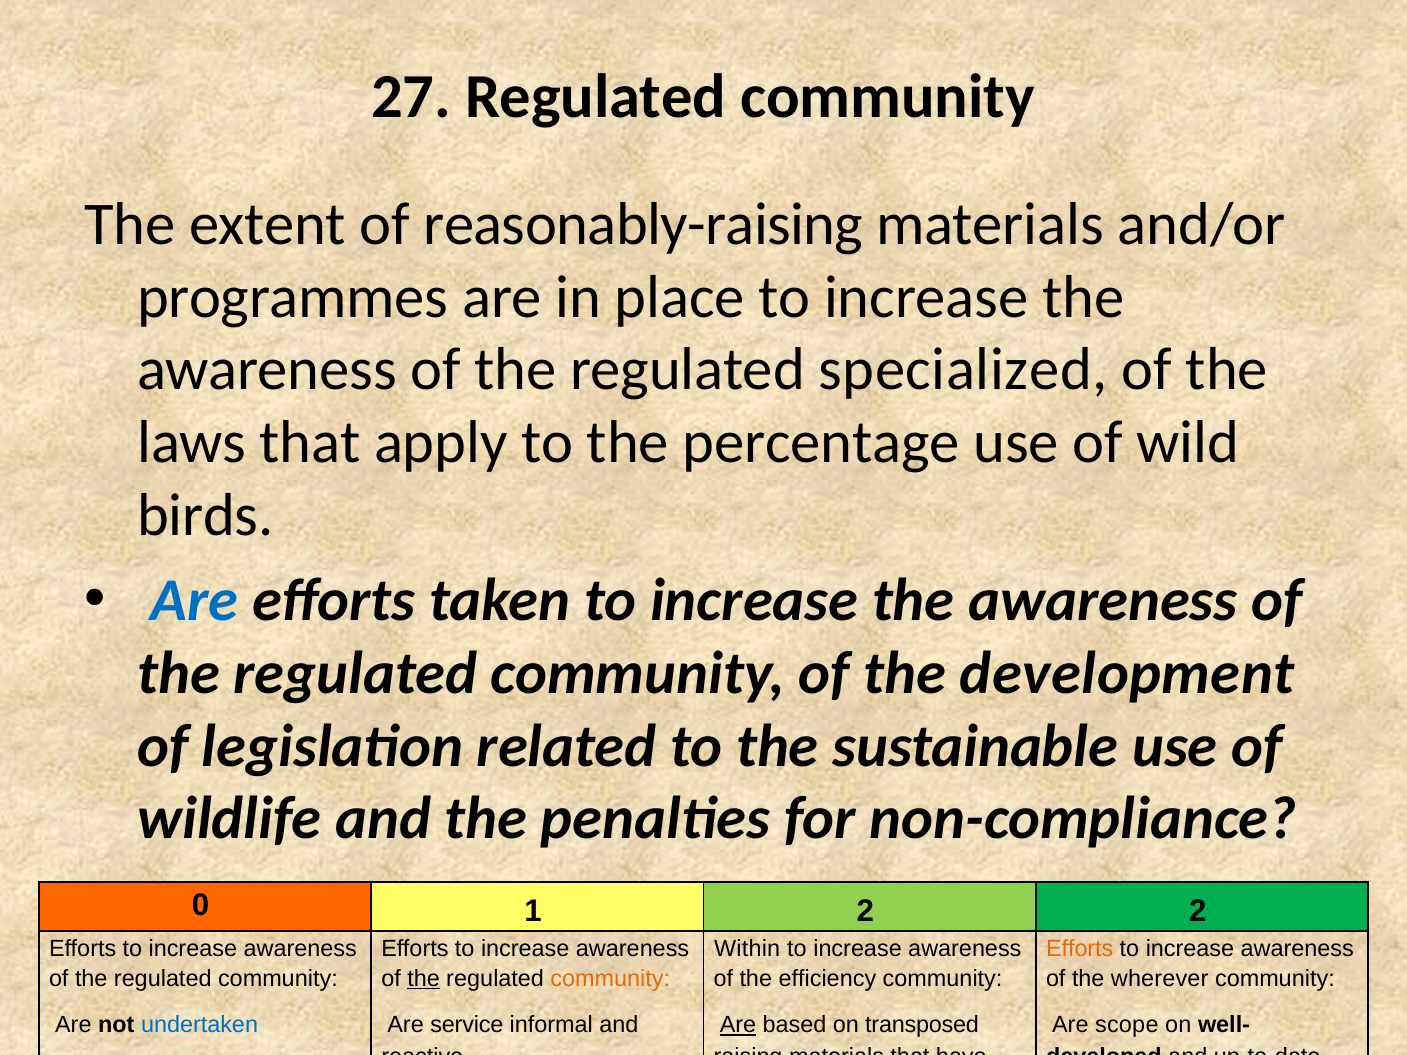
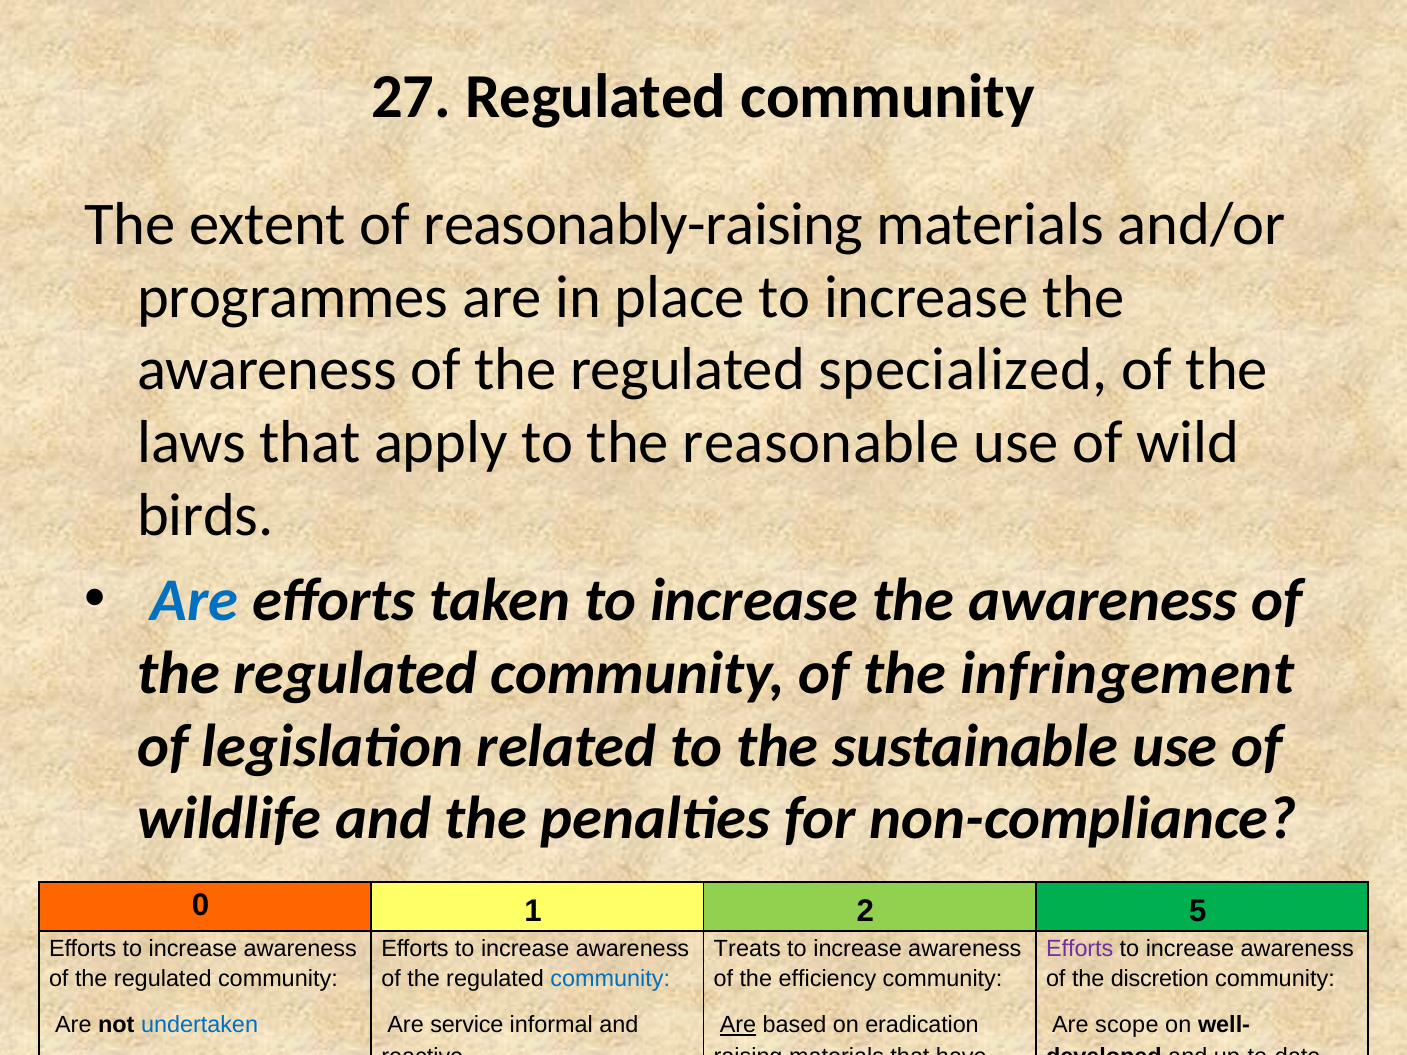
percentage: percentage -> reasonable (821, 443)
development: development -> infringement (1127, 674)
2: 2 -> 5 (1198, 911)
Within: Within -> Treats (747, 949)
Efforts colour: orange -> purple (1080, 949)
the underline: present -> none (424, 979)
community colour: orange -> blue (610, 979)
wherever: wherever -> discretion (1160, 979)
transposed: transposed -> eradication (922, 1025)
